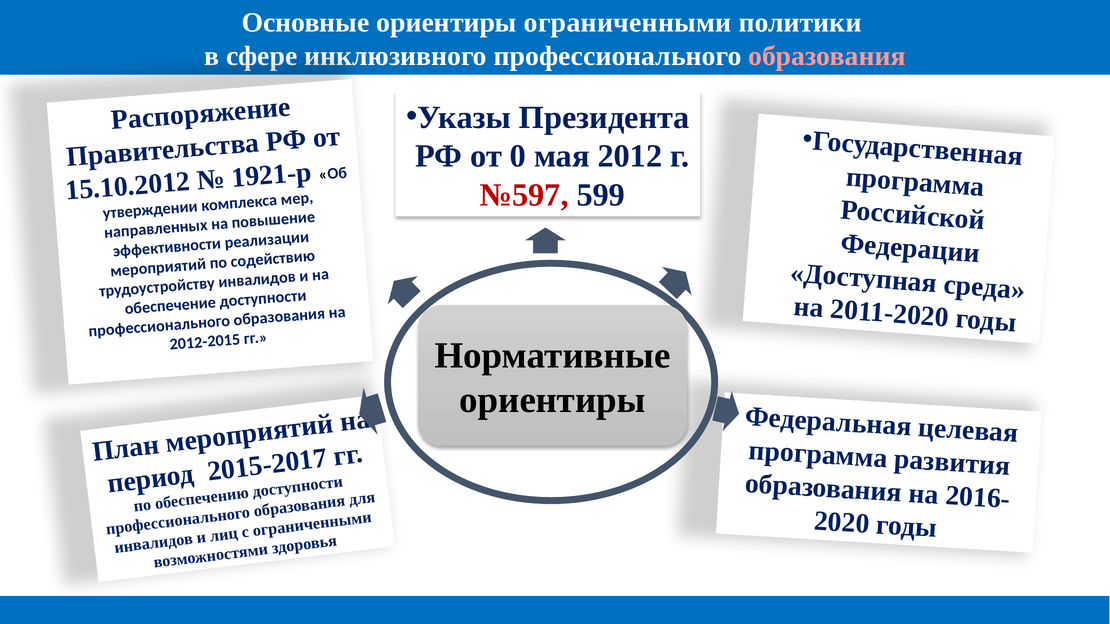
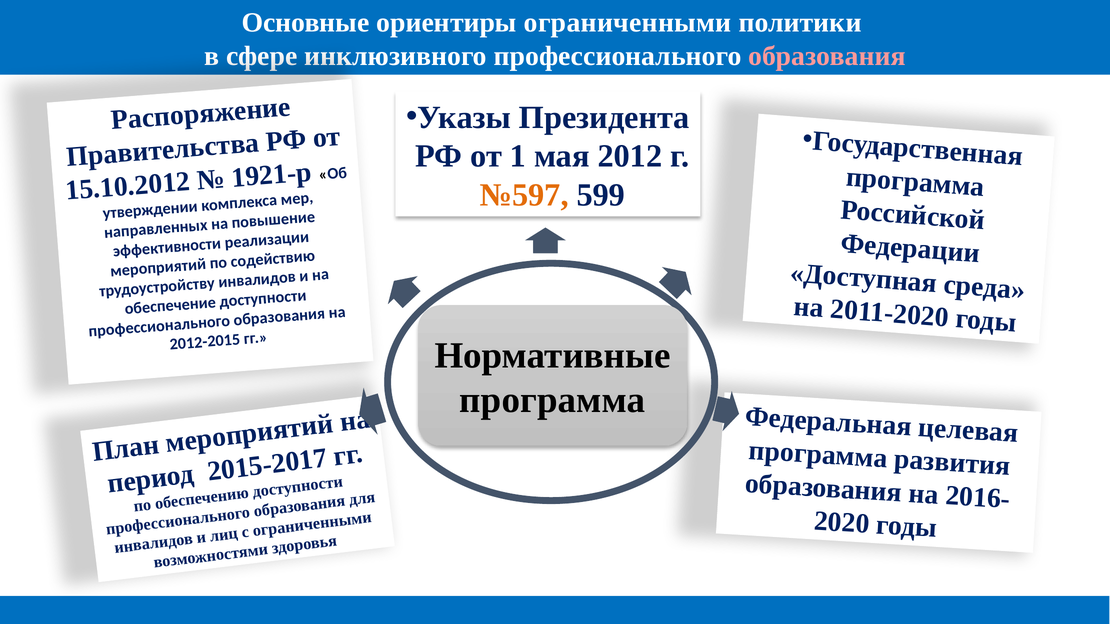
0: 0 -> 1 (518, 156)
№597 colour: red -> orange (524, 195)
ориентиры: ориентиры -> программа (552, 400)
